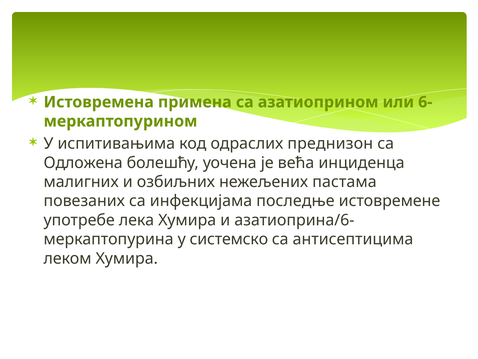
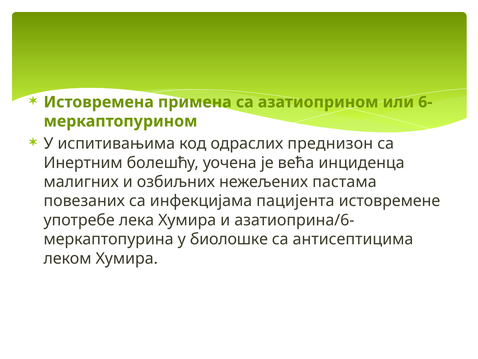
Одложена: Одложена -> Инертним (83, 163)
последње: последње -> пацијента (295, 201)
системско: системско -> биолошке (229, 239)
